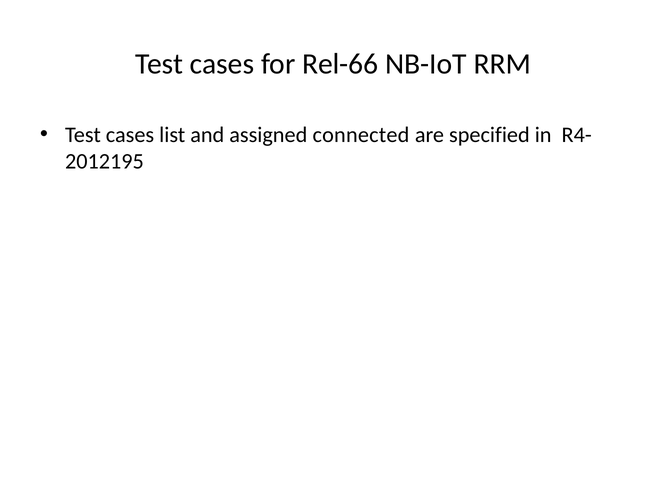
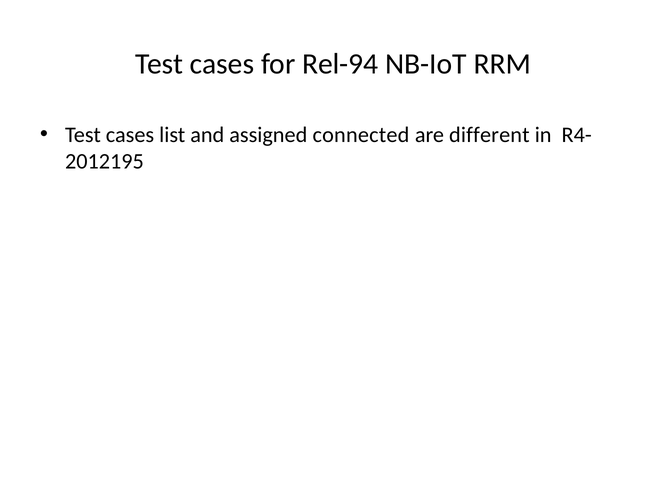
Rel-66: Rel-66 -> Rel-94 (340, 64)
specified: specified -> different (489, 135)
